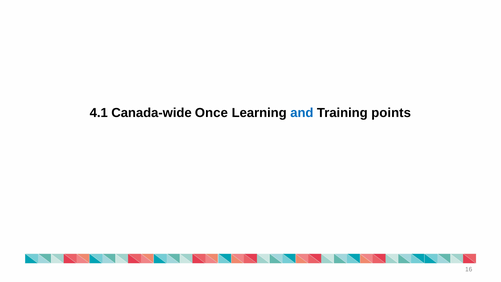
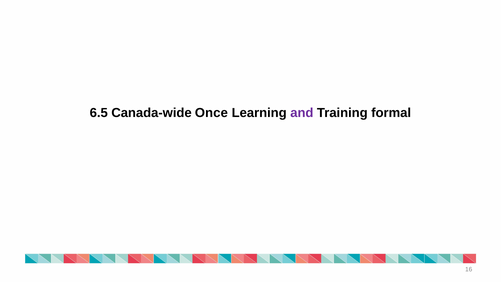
4.1: 4.1 -> 6.5 (99, 113)
and colour: blue -> purple (302, 113)
points: points -> formal (391, 113)
